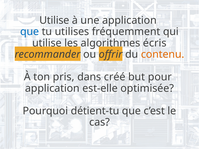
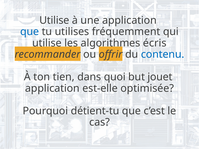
contenu colour: orange -> blue (163, 54)
pris: pris -> tien (64, 77)
créé: créé -> quoi (115, 77)
pour: pour -> jouet (160, 77)
